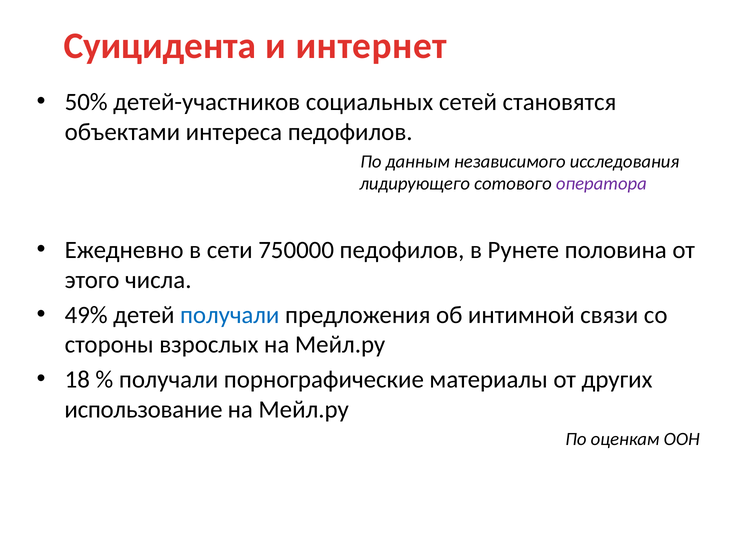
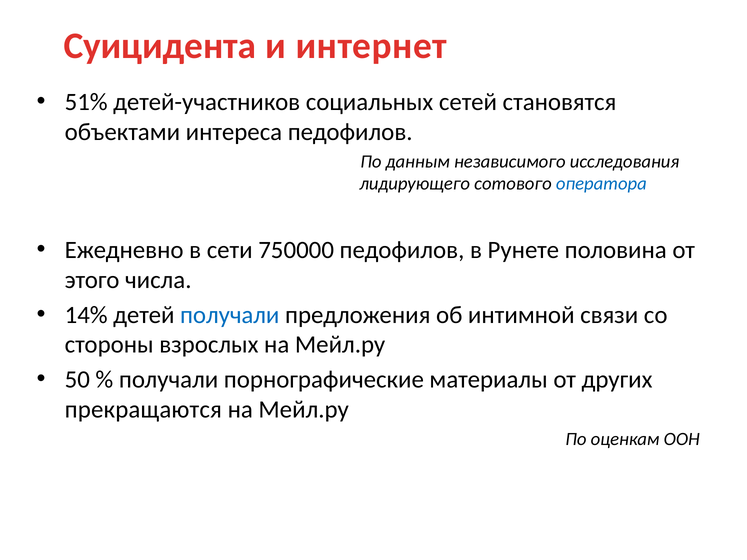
50%: 50% -> 51% (86, 102)
оператора colour: purple -> blue (601, 184)
49%: 49% -> 14% (86, 315)
18: 18 -> 50 (77, 380)
использование: использование -> прекращаются (143, 410)
